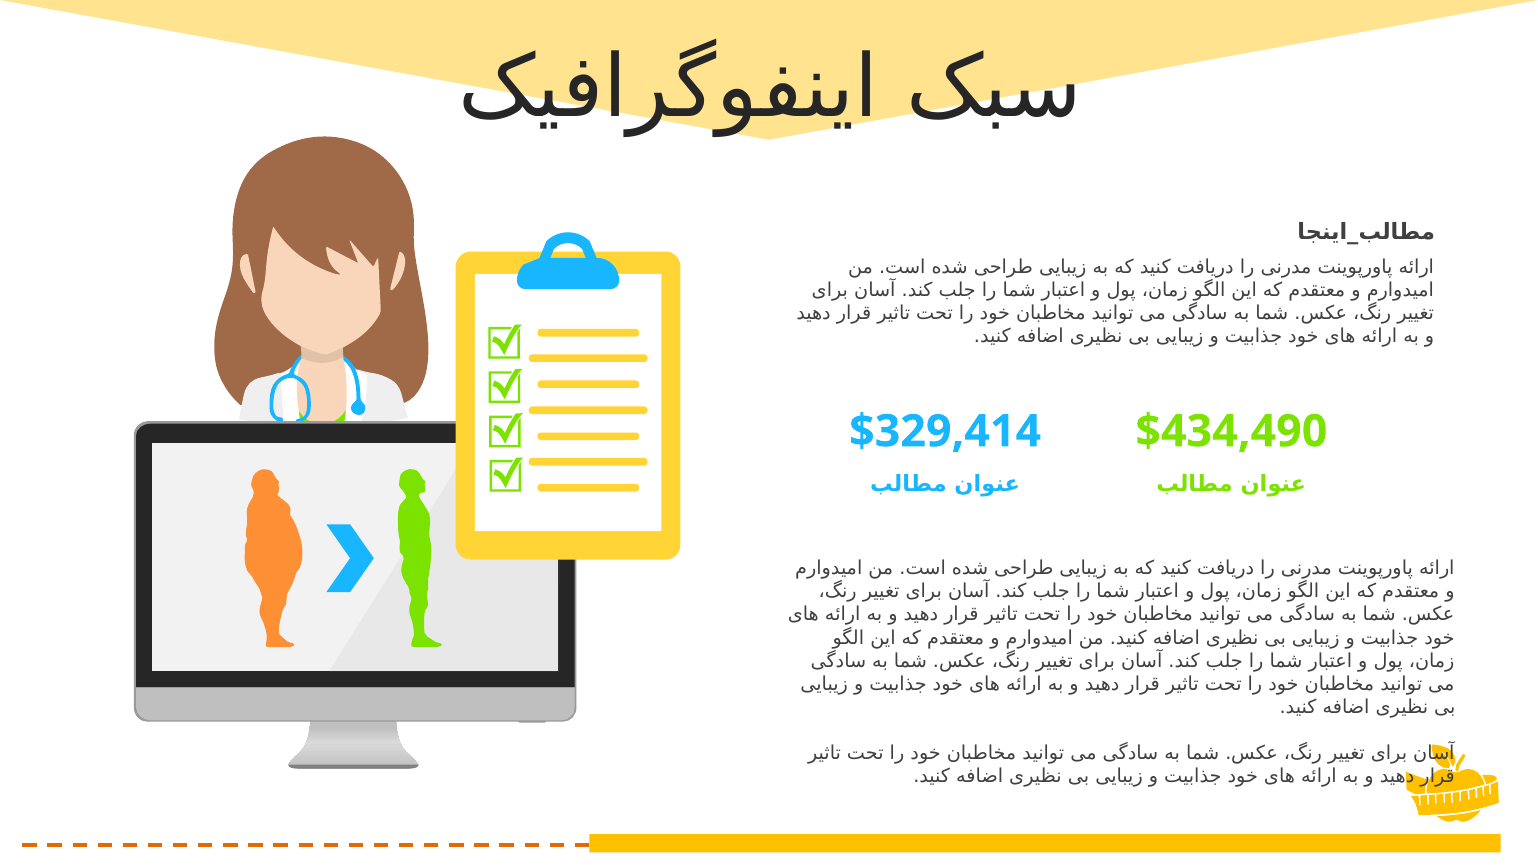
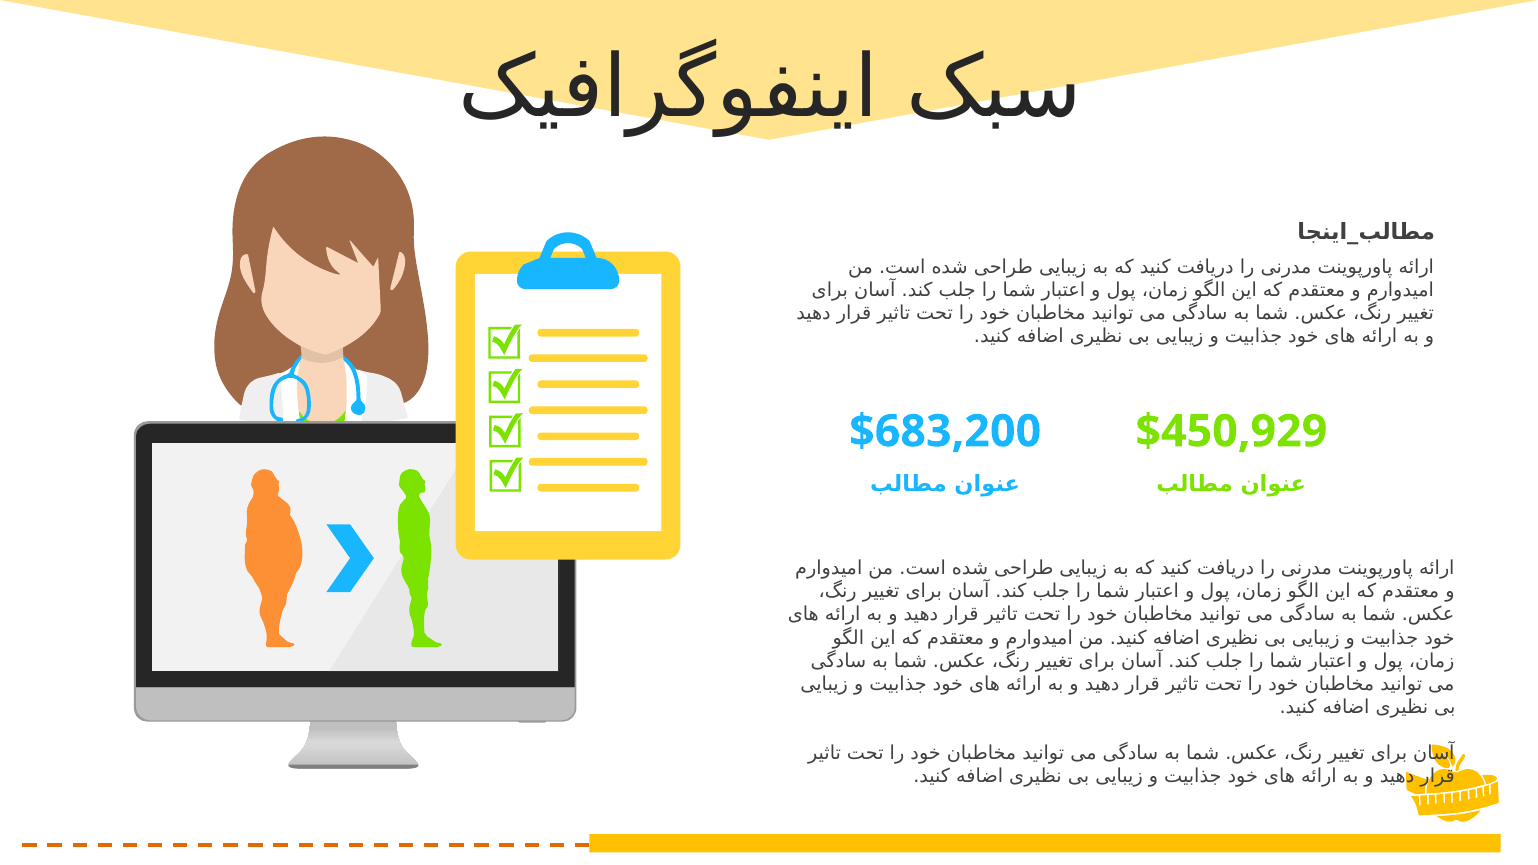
$329,414: $329,414 -> $683,200 (945, 432)
$434,490: $434,490 -> $450,929 (1231, 432)
